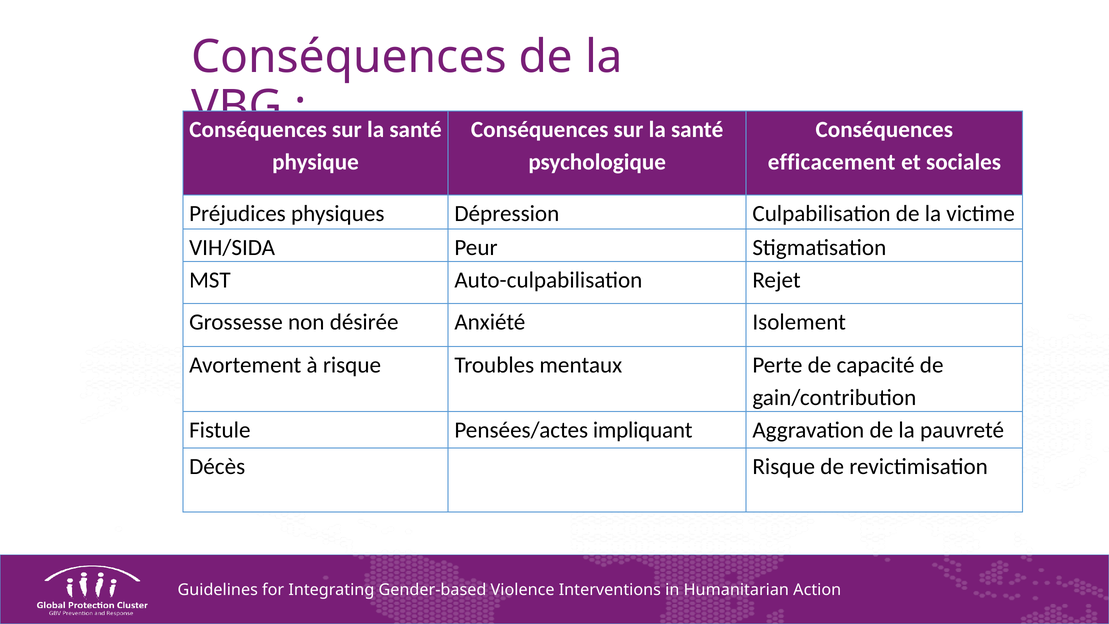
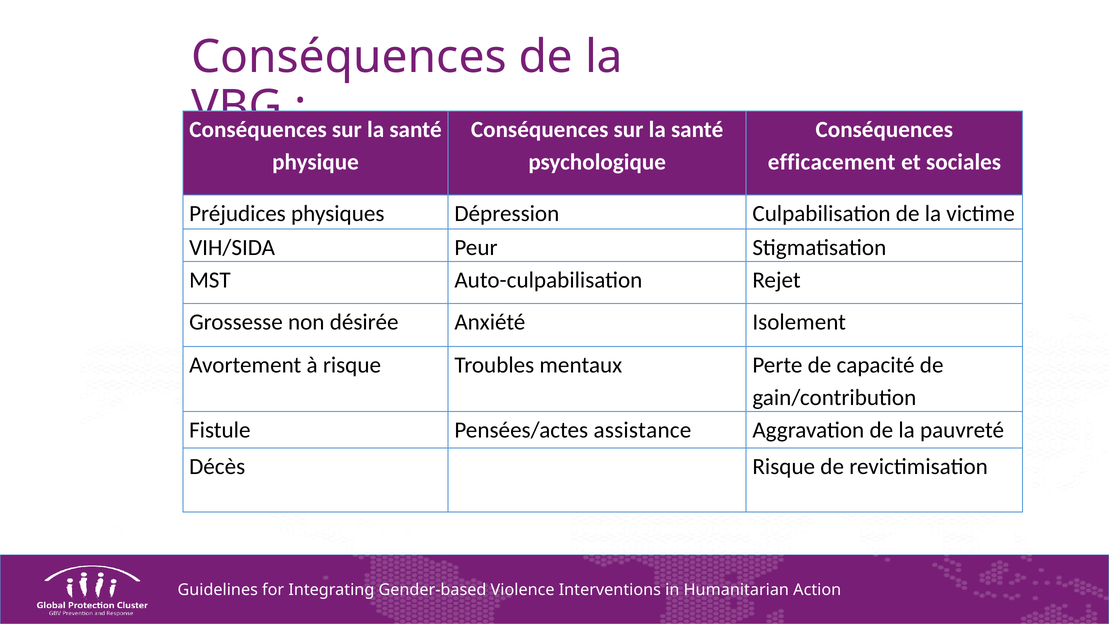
impliquant: impliquant -> assistance (642, 430)
